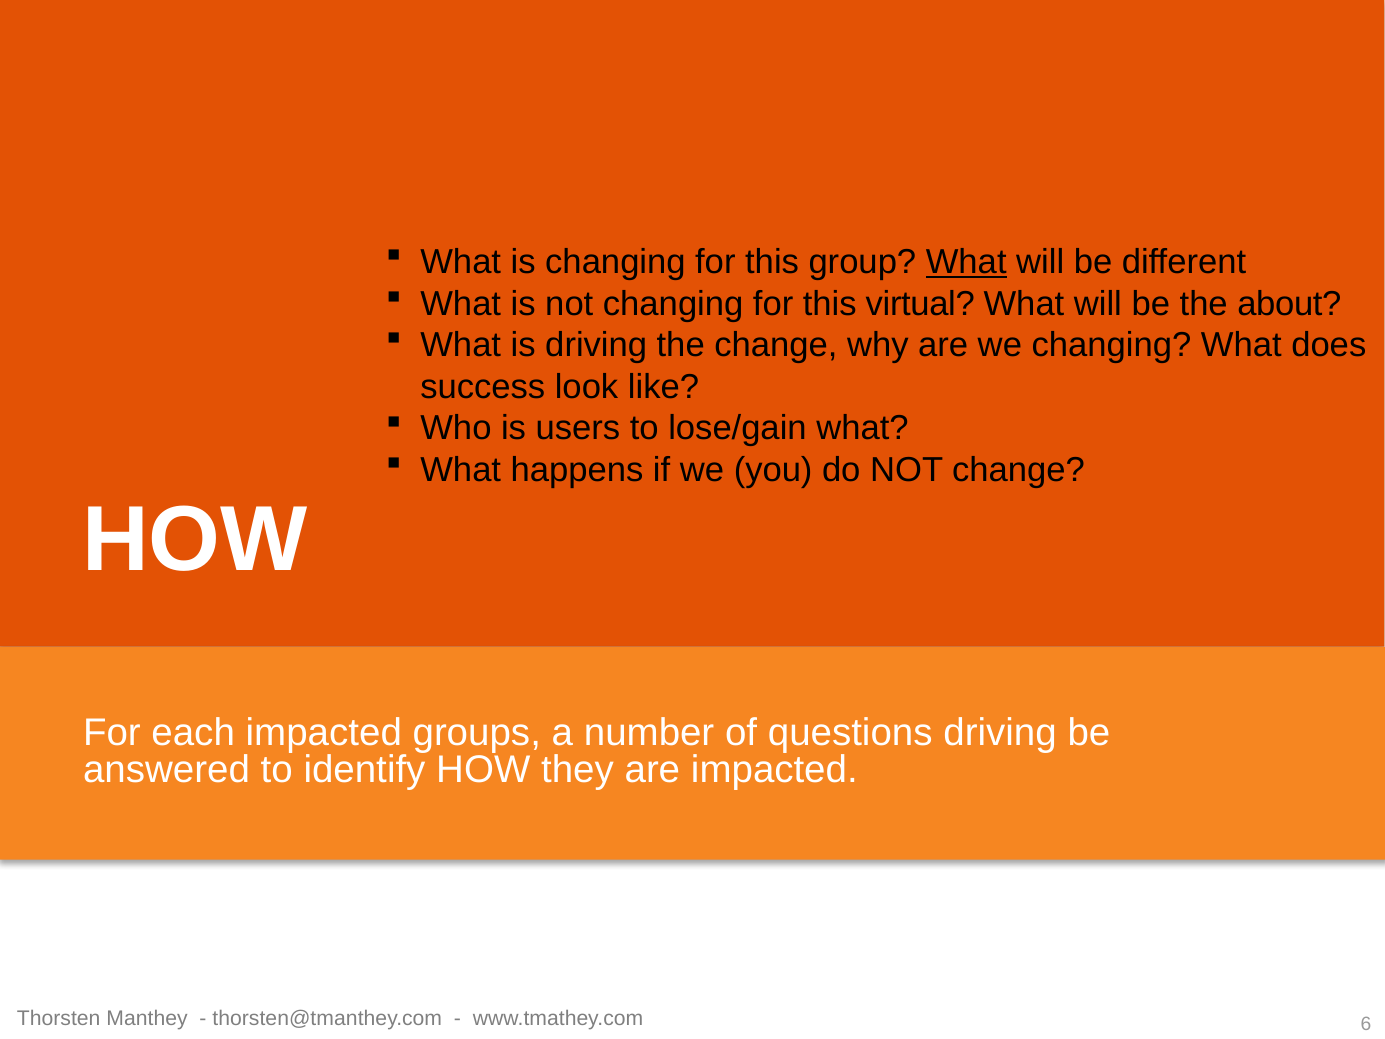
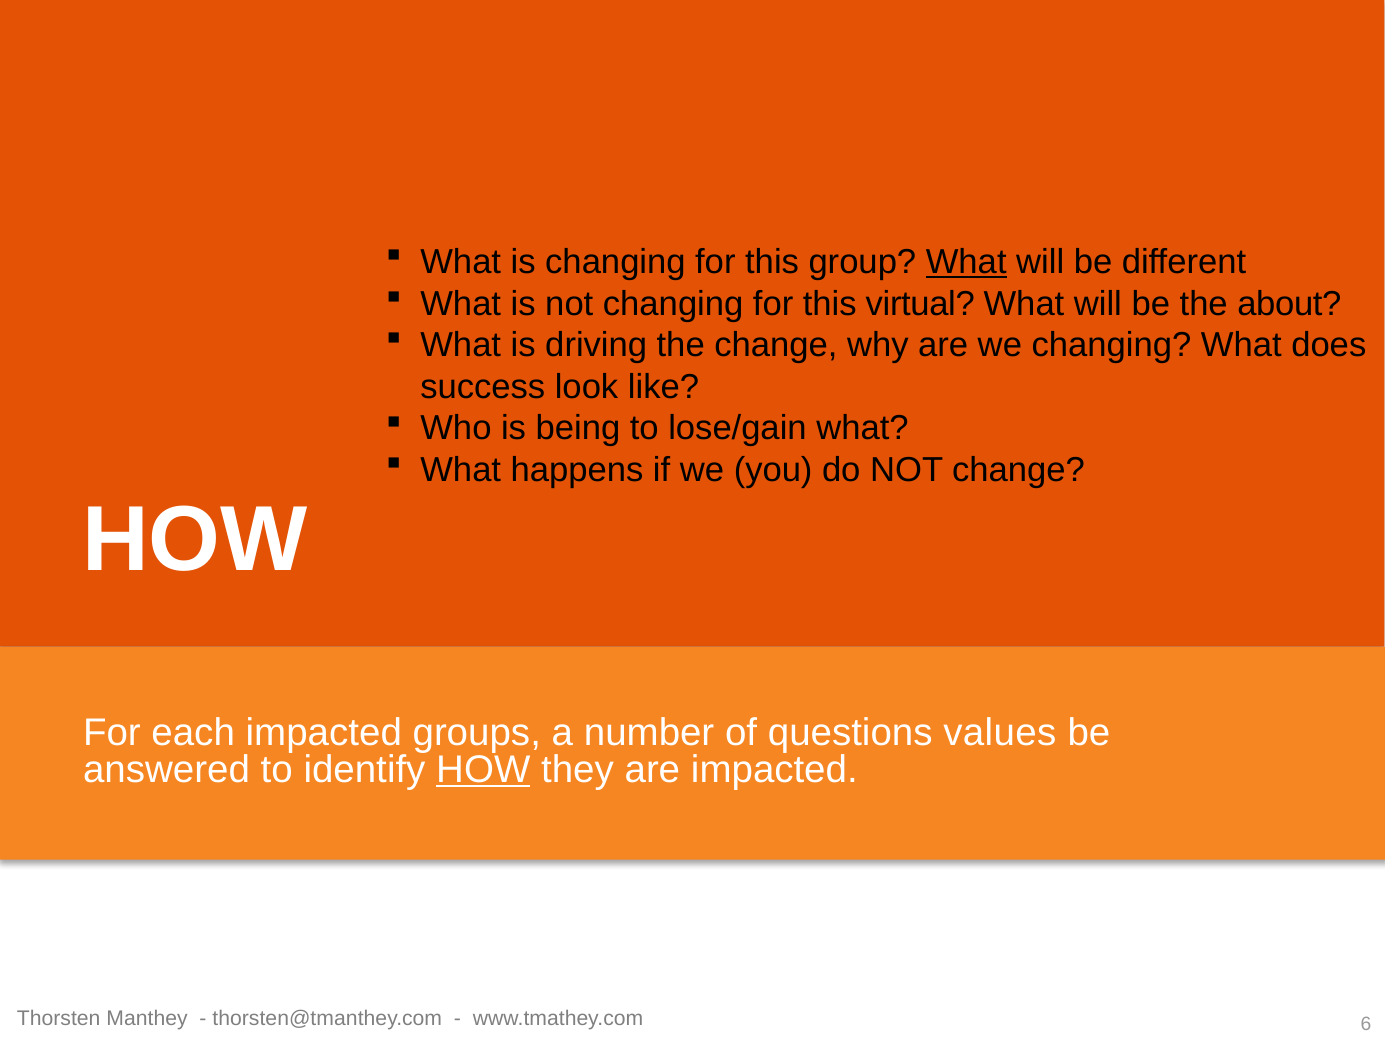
users: users -> being (578, 428)
questions driving: driving -> values (1000, 733)
HOW underline: none -> present (483, 769)
